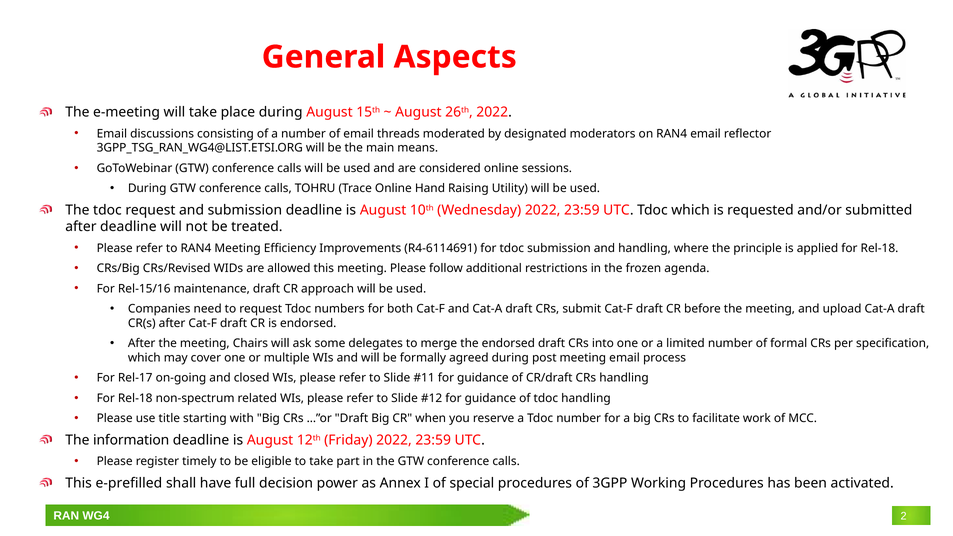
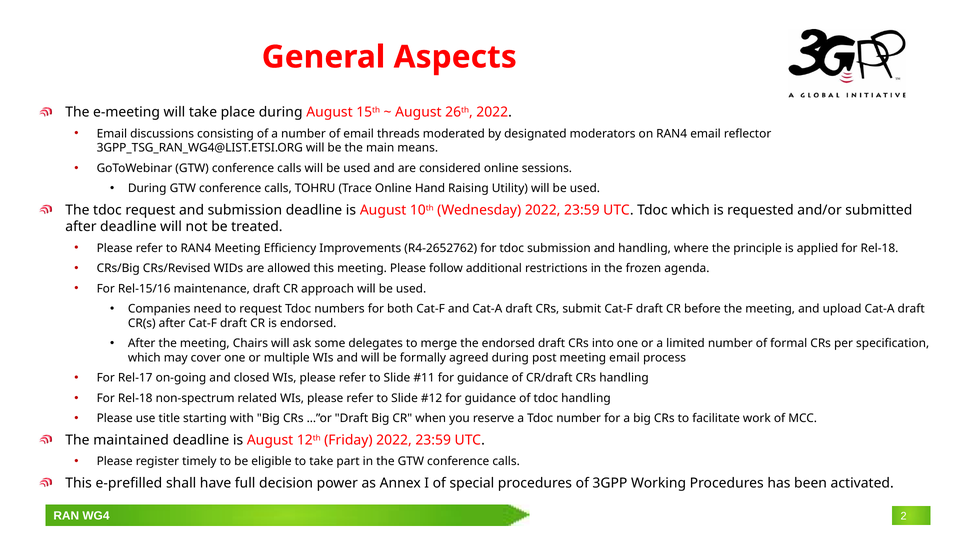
R4-6114691: R4-6114691 -> R4-2652762 (441, 248)
information: information -> maintained (131, 440)
